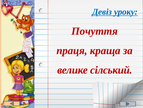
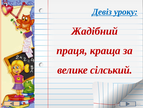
Почуття: Почуття -> Жадібний (95, 31)
